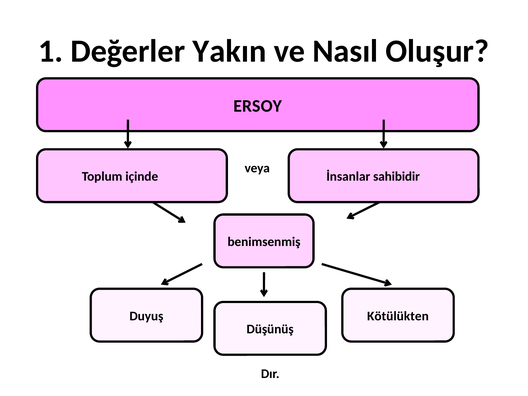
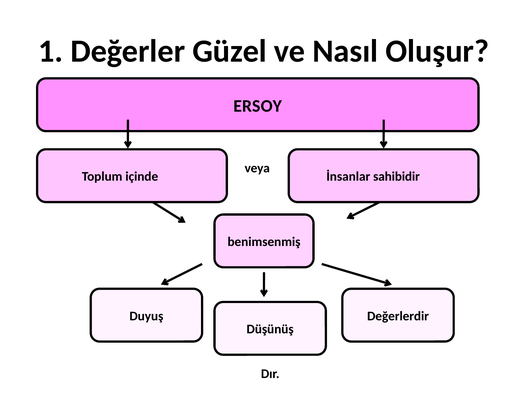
Yakın: Yakın -> Güzel (230, 51)
Kötülükten: Kötülükten -> Değerlerdir (398, 316)
